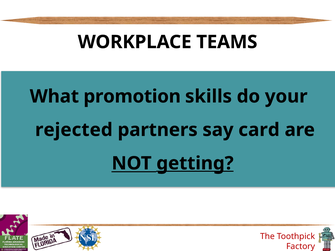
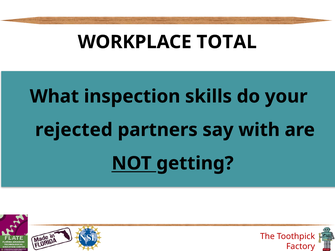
TEAMS: TEAMS -> TOTAL (227, 42)
promotion: promotion -> inspection (132, 96)
card: card -> with (259, 130)
getting underline: present -> none (195, 163)
